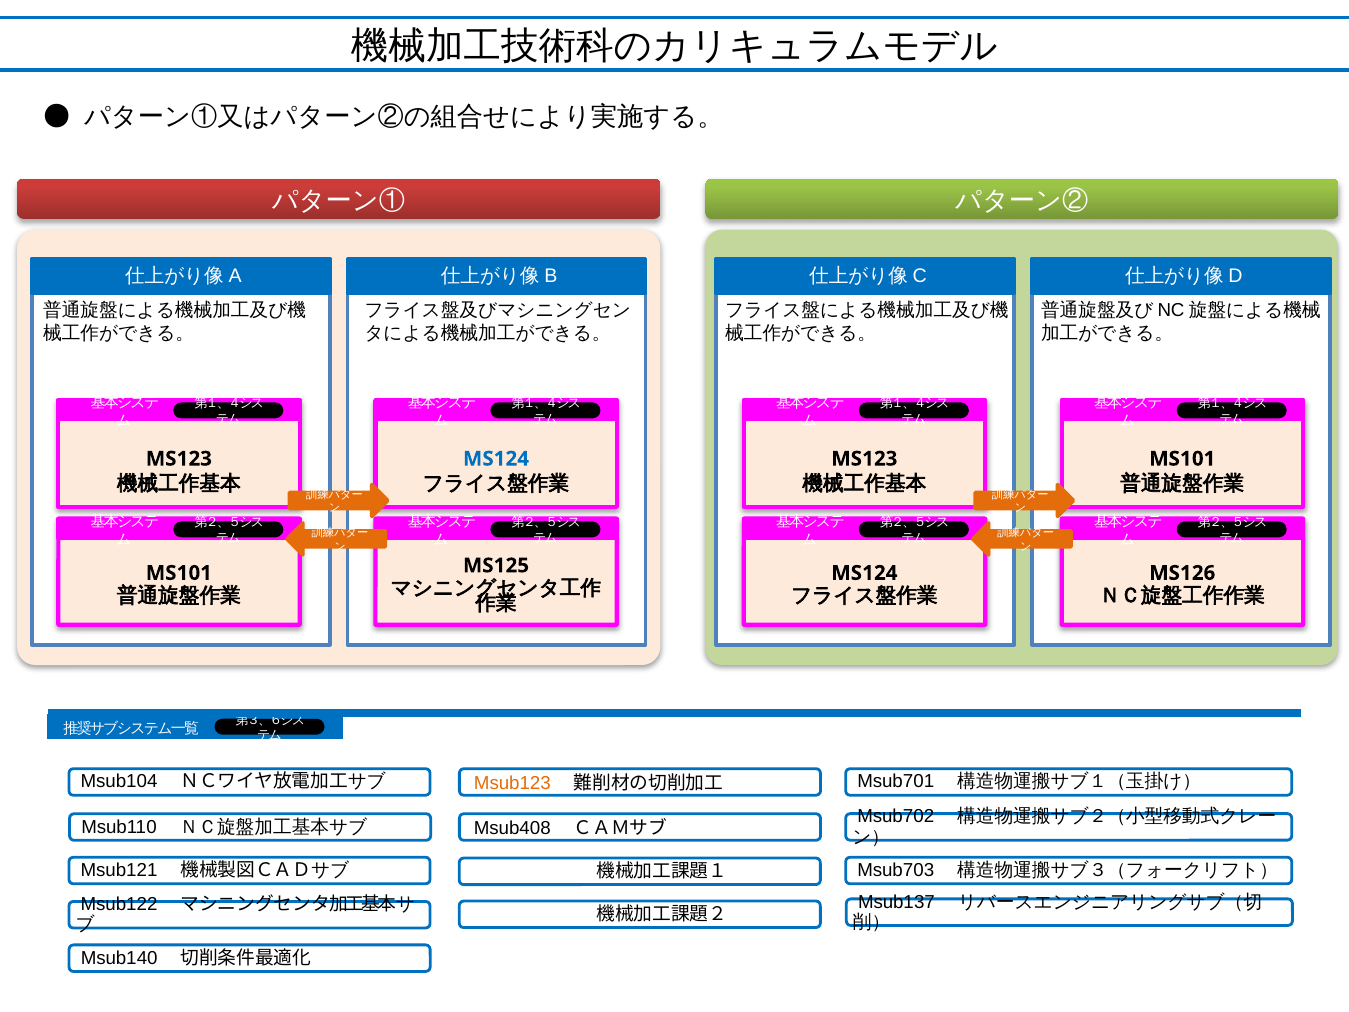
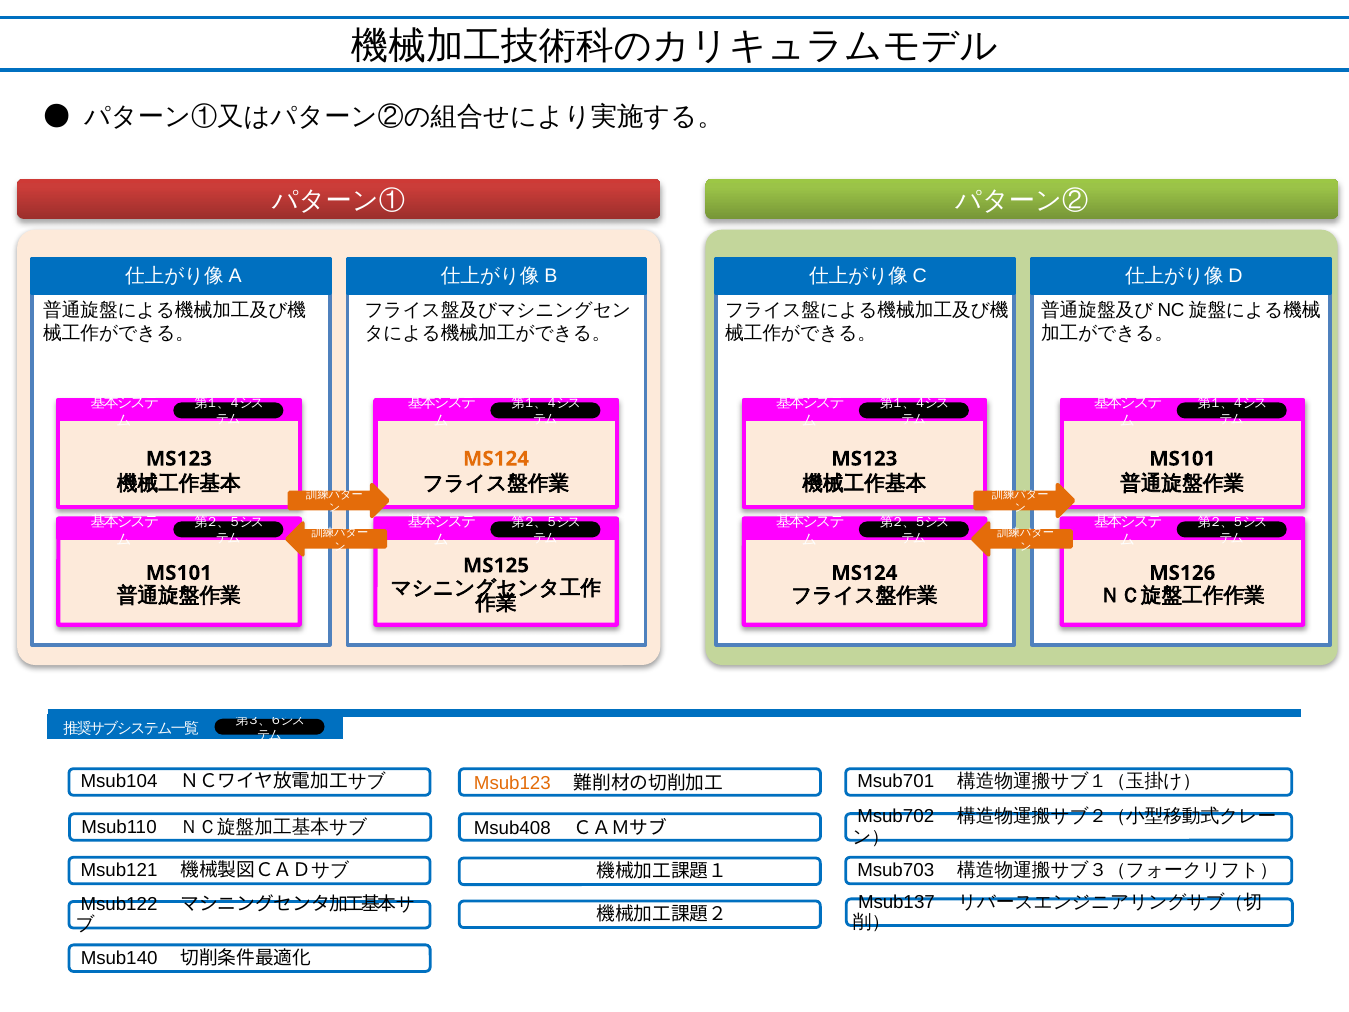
MS124 colour: blue -> orange (496, 459)
